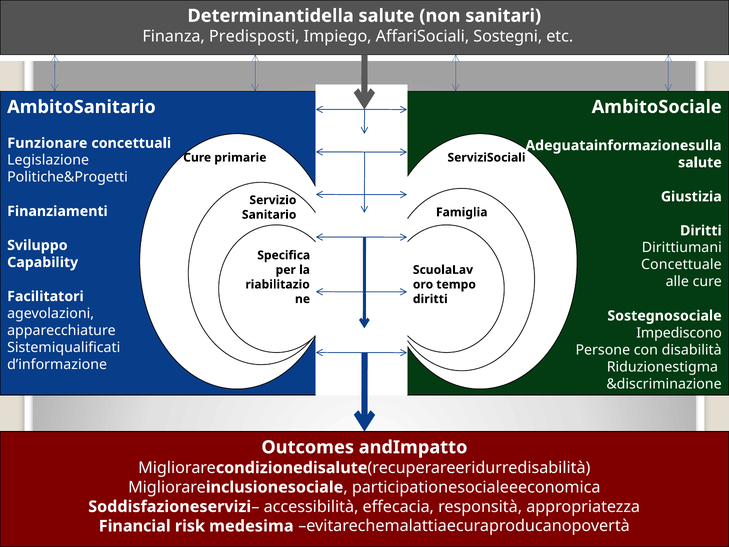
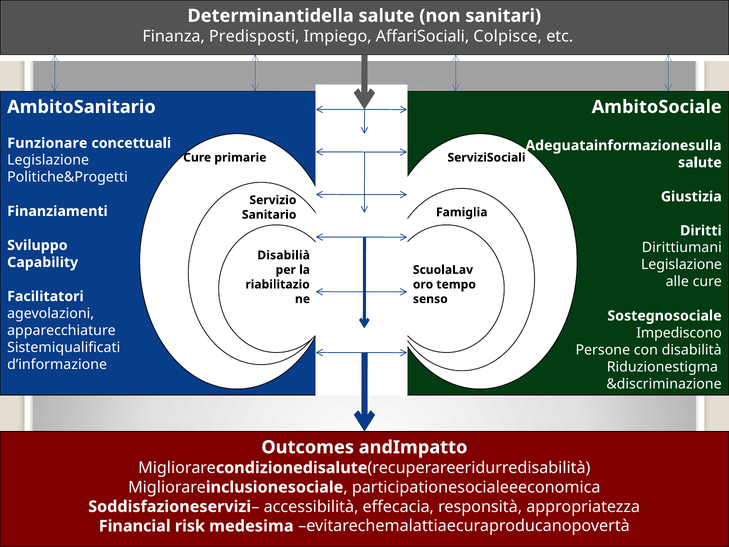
Sostegni: Sostegni -> Colpisce (508, 36)
Specifica: Specifica -> Disabilià (284, 255)
Concettuale: Concettuale -> Legislazione (681, 265)
diritti: diritti -> senso (430, 299)
